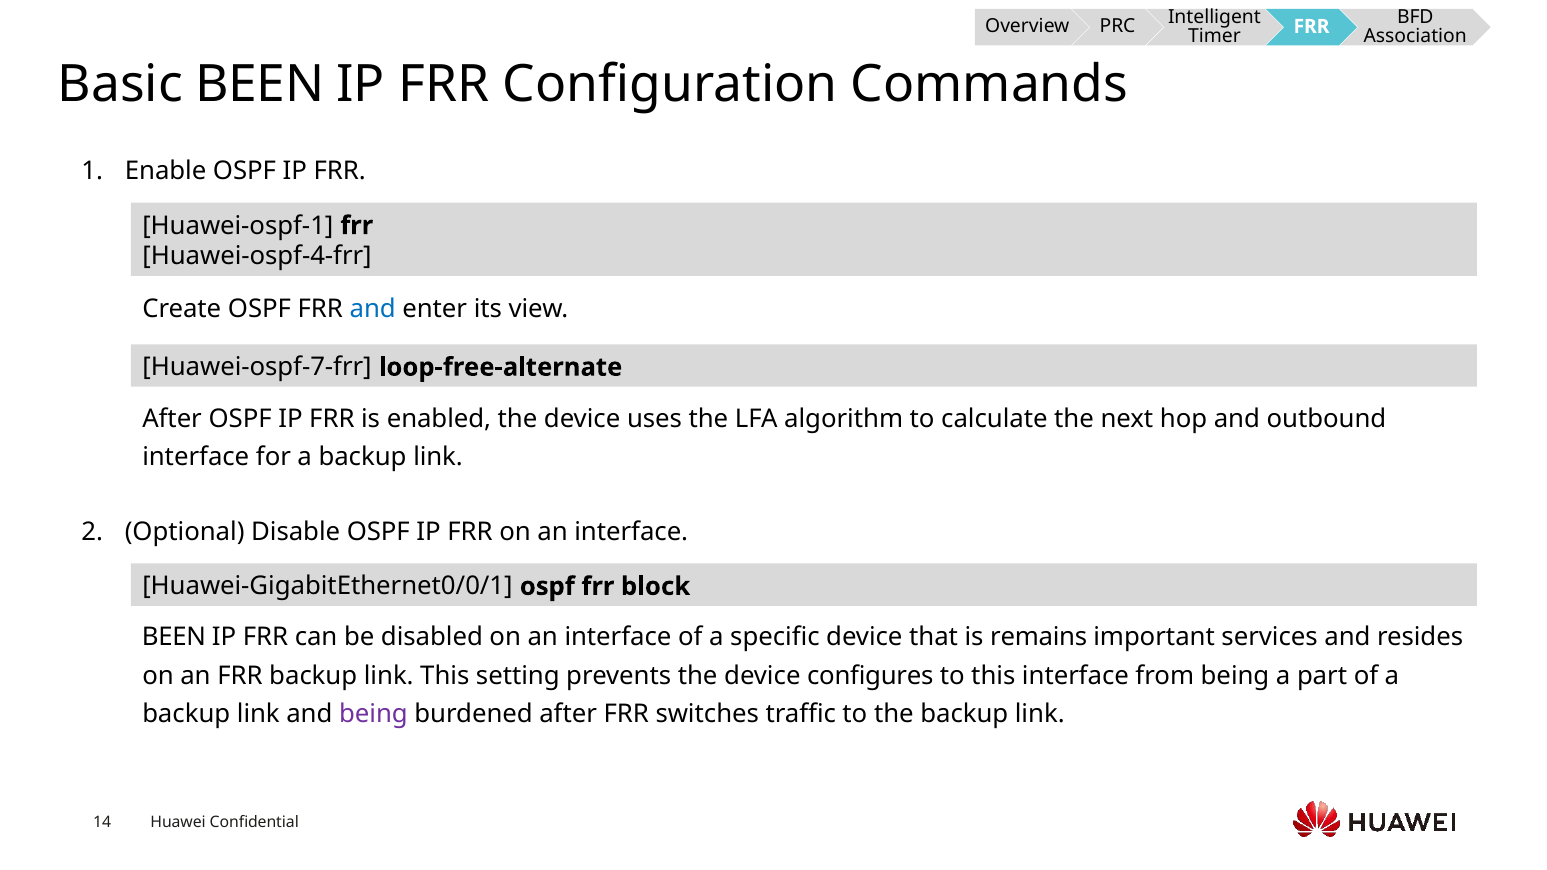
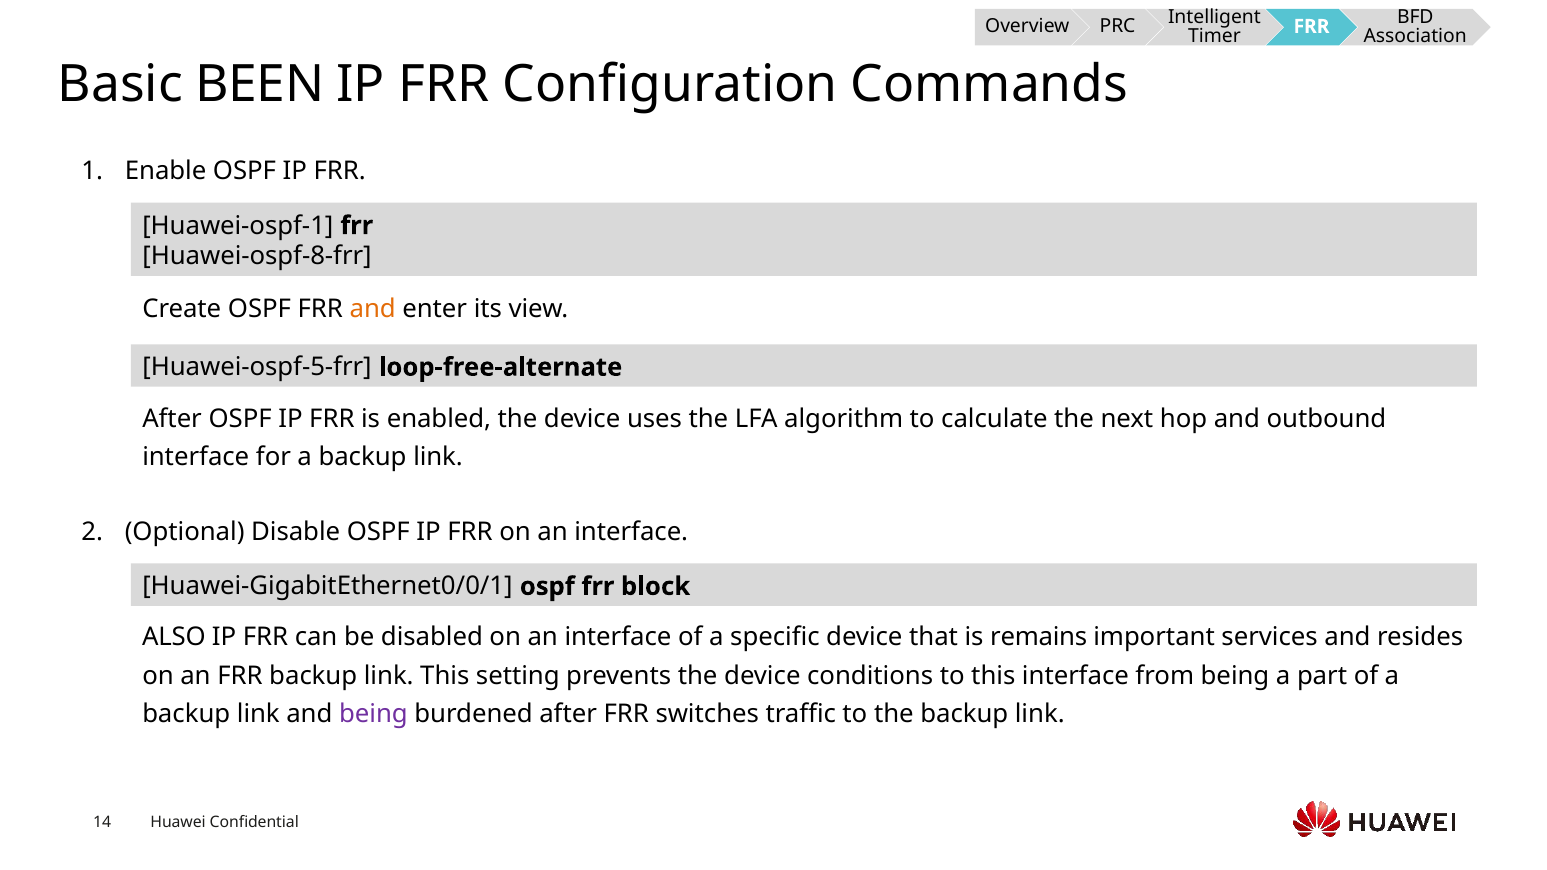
Huawei-ospf-4-frr: Huawei-ospf-4-frr -> Huawei-ospf-8-frr (257, 257)
and colour: blue -> orange (373, 309)
Huawei-ospf-7-frr: Huawei-ospf-7-frr -> Huawei-ospf-5-frr (257, 367)
BEEN: BEEN -> ALSO (174, 637)
configures: configures -> conditions (870, 676)
